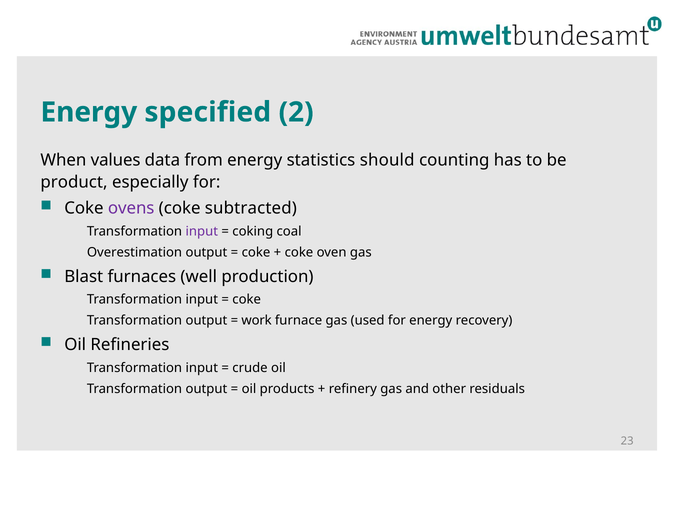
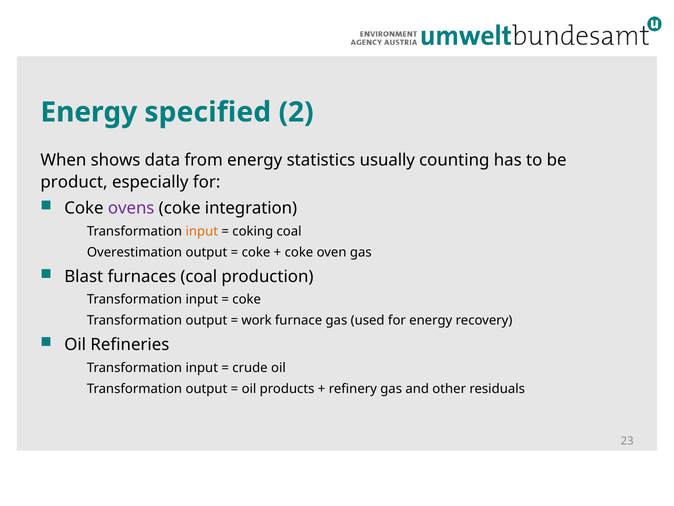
values: values -> shows (116, 160)
should: should -> usually (387, 160)
subtracted: subtracted -> integration (251, 208)
input colour: purple -> orange (202, 231)
furnaces well: well -> coal (199, 276)
